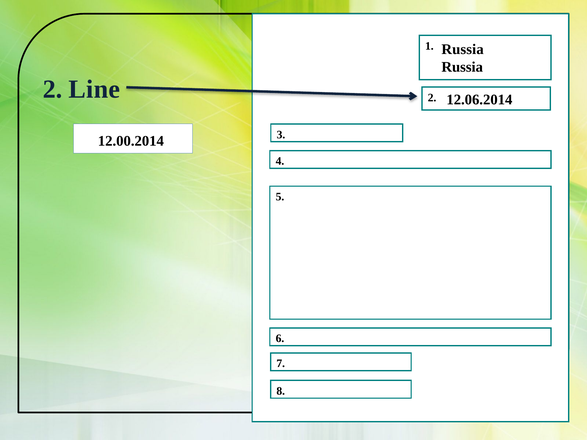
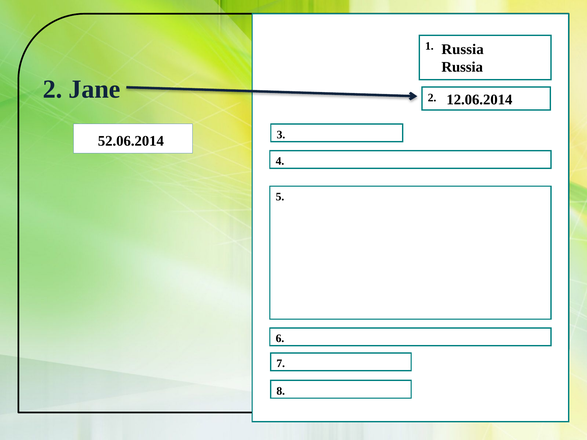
Line: Line -> Jane (94, 89)
12.00.2014: 12.00.2014 -> 52.06.2014 (131, 141)
